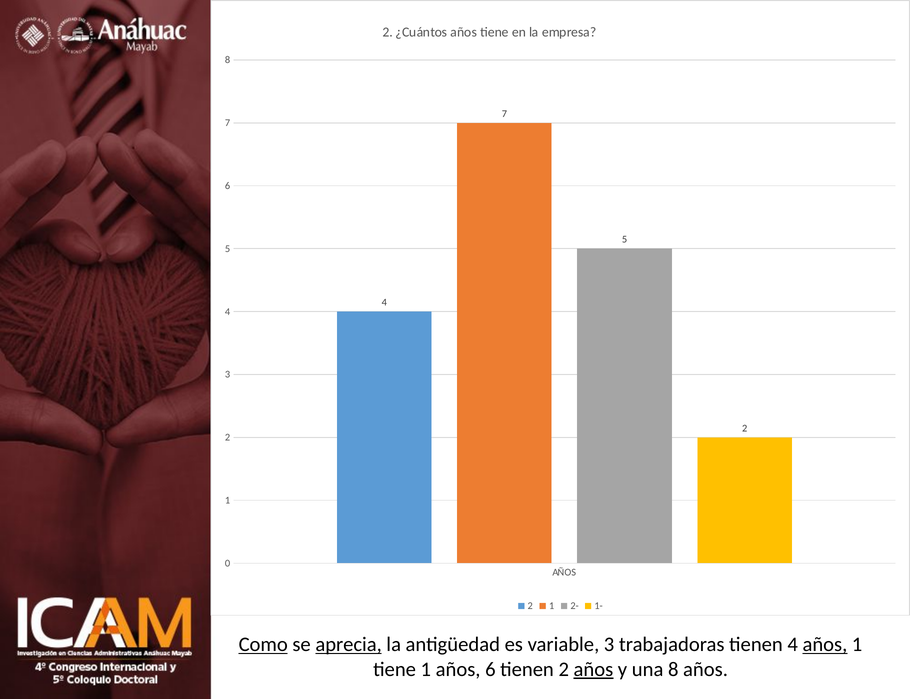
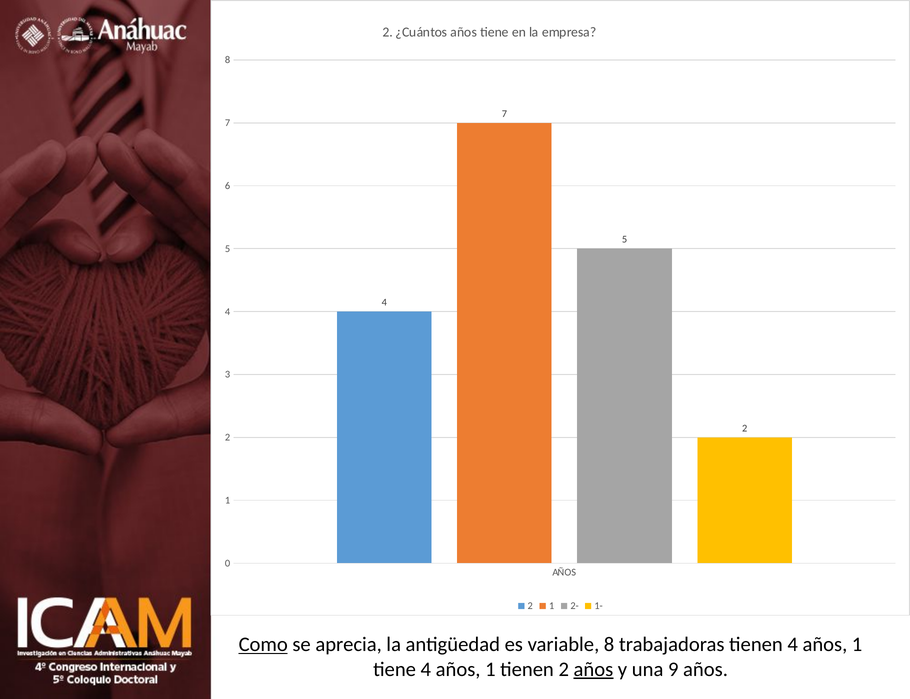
aprecia underline: present -> none (349, 644)
variable 3: 3 -> 8 (609, 644)
años underline: present -> none (825, 644)
tiene 1: 1 -> 4 (426, 669)
6: 6 -> 1 (490, 669)
una 8: 8 -> 9 (673, 669)
